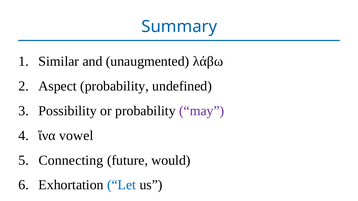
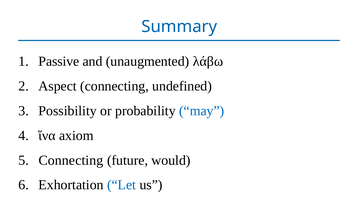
Similar: Similar -> Passive (59, 61)
Aspect probability: probability -> connecting (114, 86)
may colour: purple -> blue (202, 111)
vowel: vowel -> axiom (76, 136)
